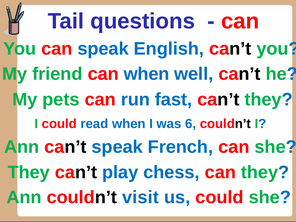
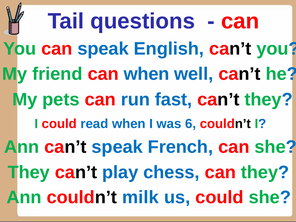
visit: visit -> milk (140, 197)
